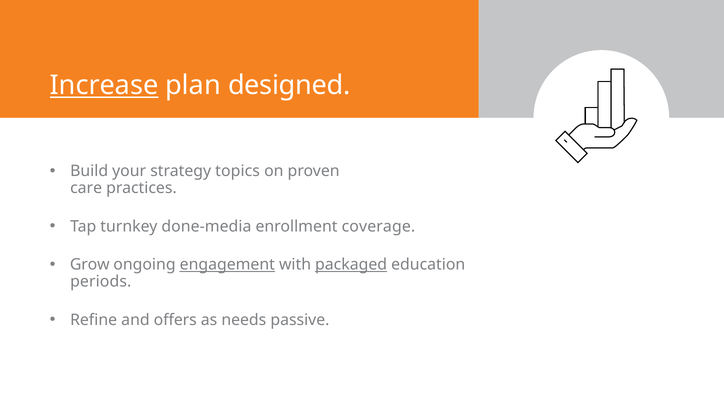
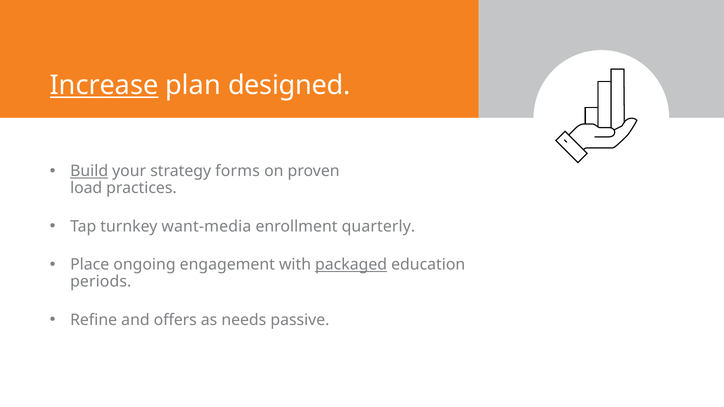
Build underline: none -> present (89, 171)
topics: topics -> forms (238, 171)
care: care -> load (86, 188)
done-media: done-media -> want-media (206, 226)
coverage: coverage -> quarterly (378, 226)
Grow: Grow -> Place (90, 265)
engagement underline: present -> none (227, 265)
